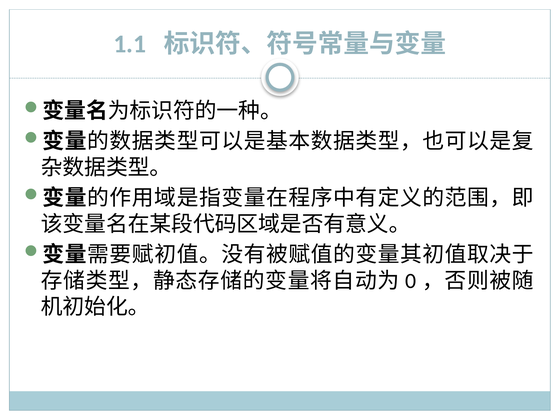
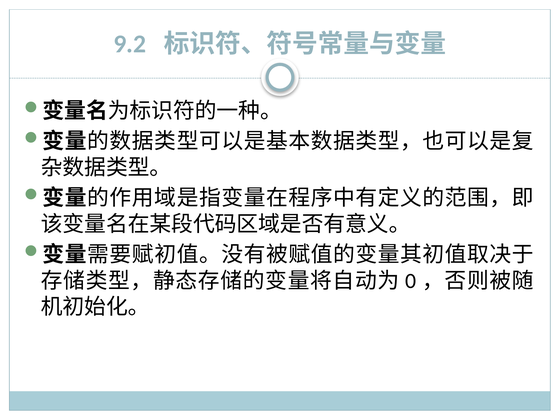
1.1: 1.1 -> 9.2 (130, 44)
